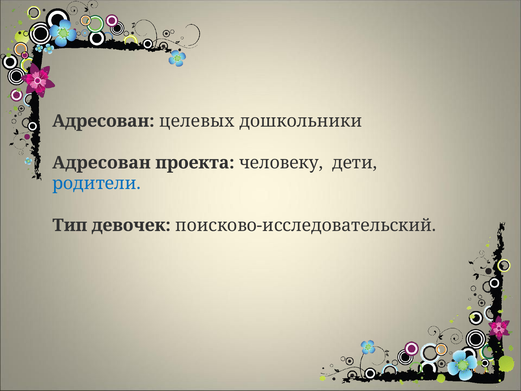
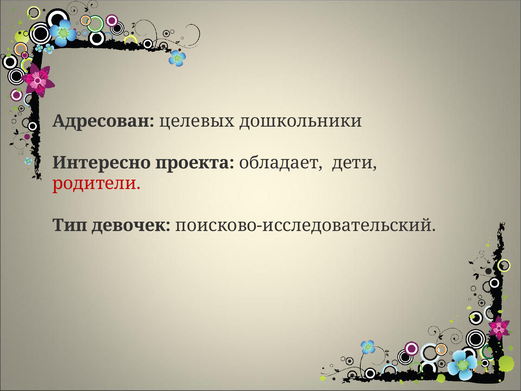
Адресован: Адресован -> Интересно (102, 163)
человеку: человеку -> обладает (281, 163)
родители colour: blue -> red (97, 183)
